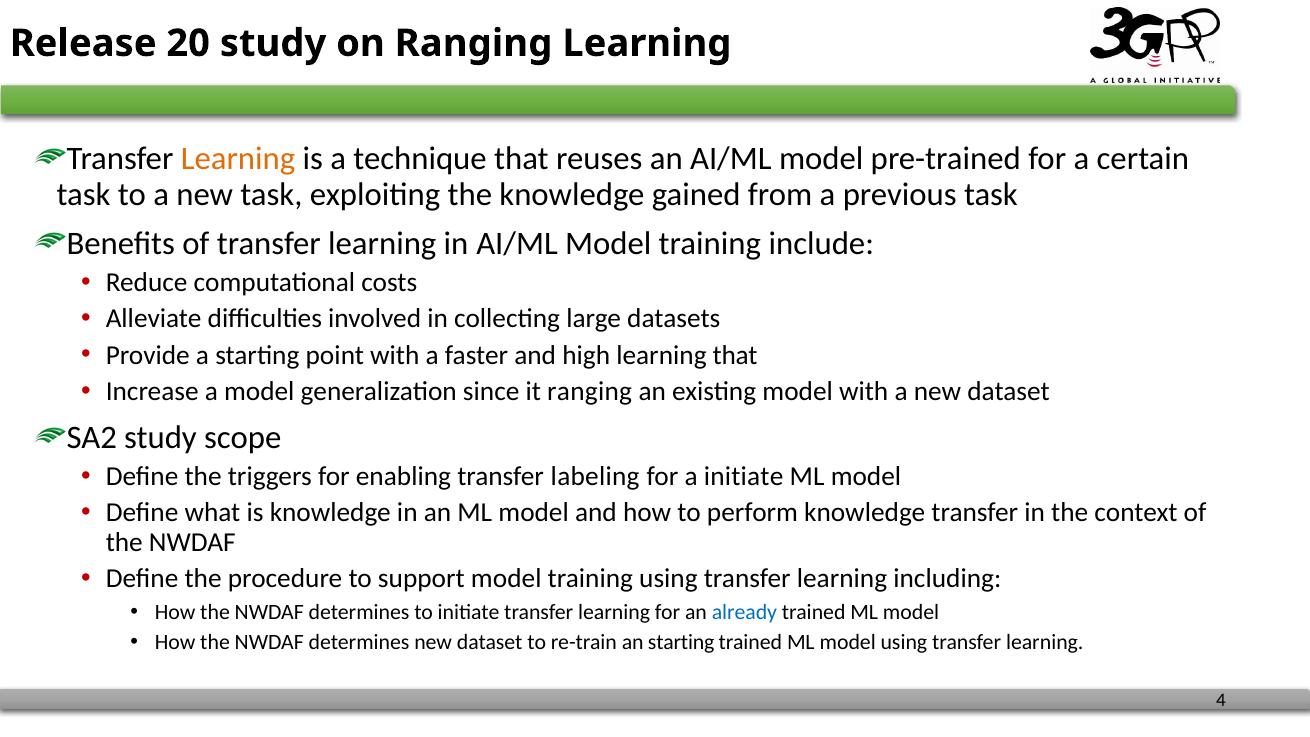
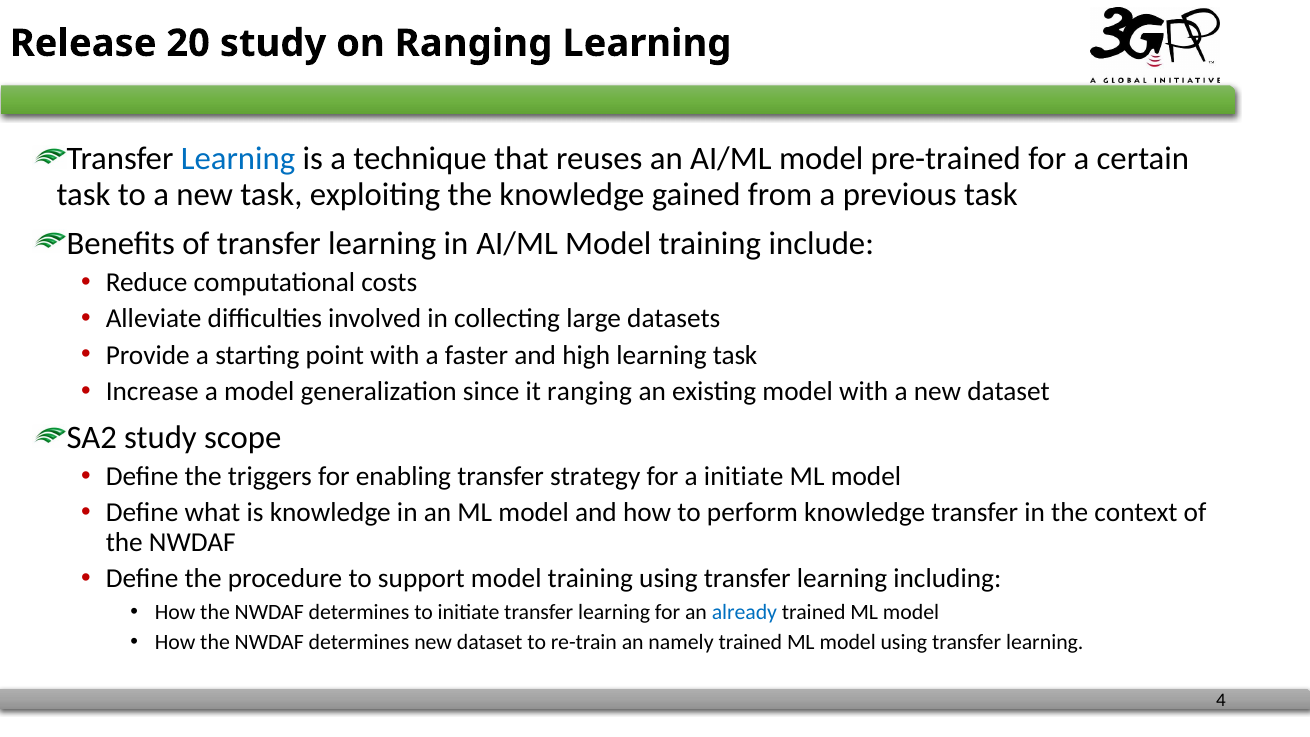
Learning colour: orange -> blue (238, 159)
learning that: that -> task (735, 355)
labeling: labeling -> strategy (595, 477)
an starting: starting -> namely (681, 642)
